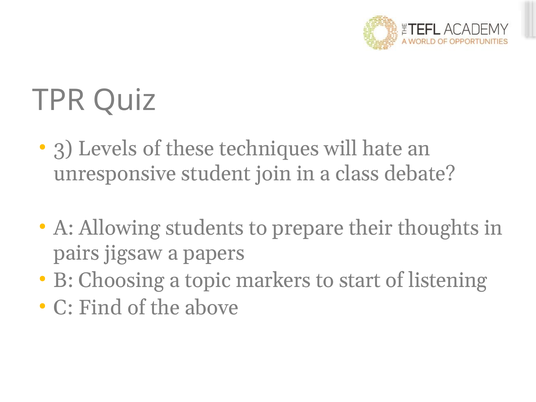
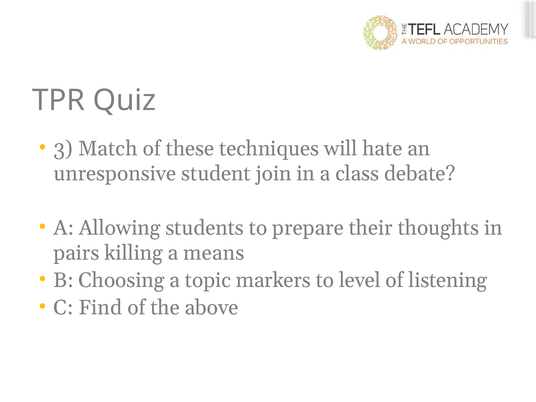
Levels: Levels -> Match (108, 148)
jigsaw: jigsaw -> killing (134, 253)
papers: papers -> means (214, 253)
start: start -> level (360, 280)
